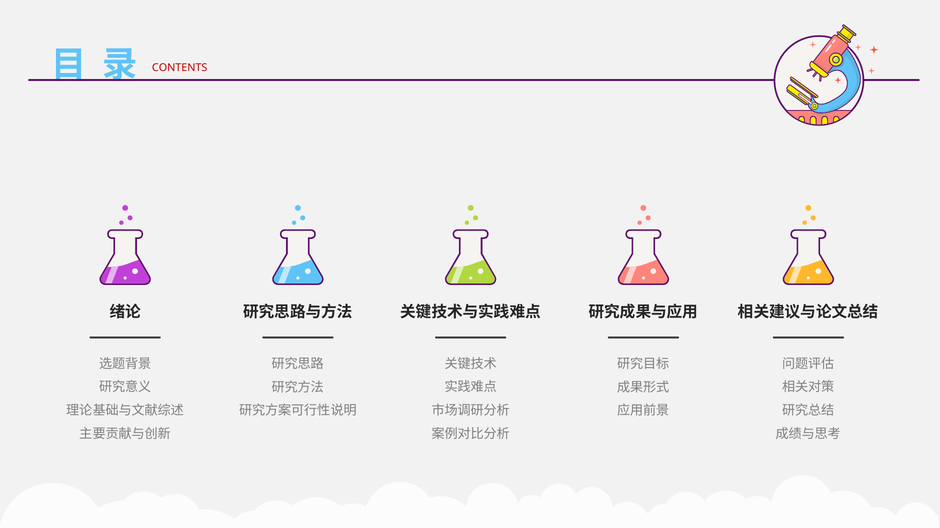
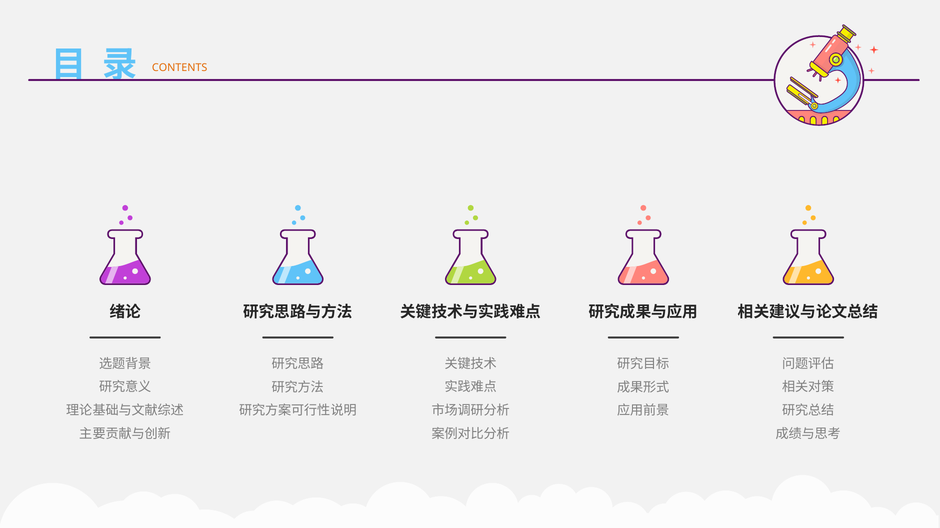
CONTENTS colour: red -> orange (180, 68)
